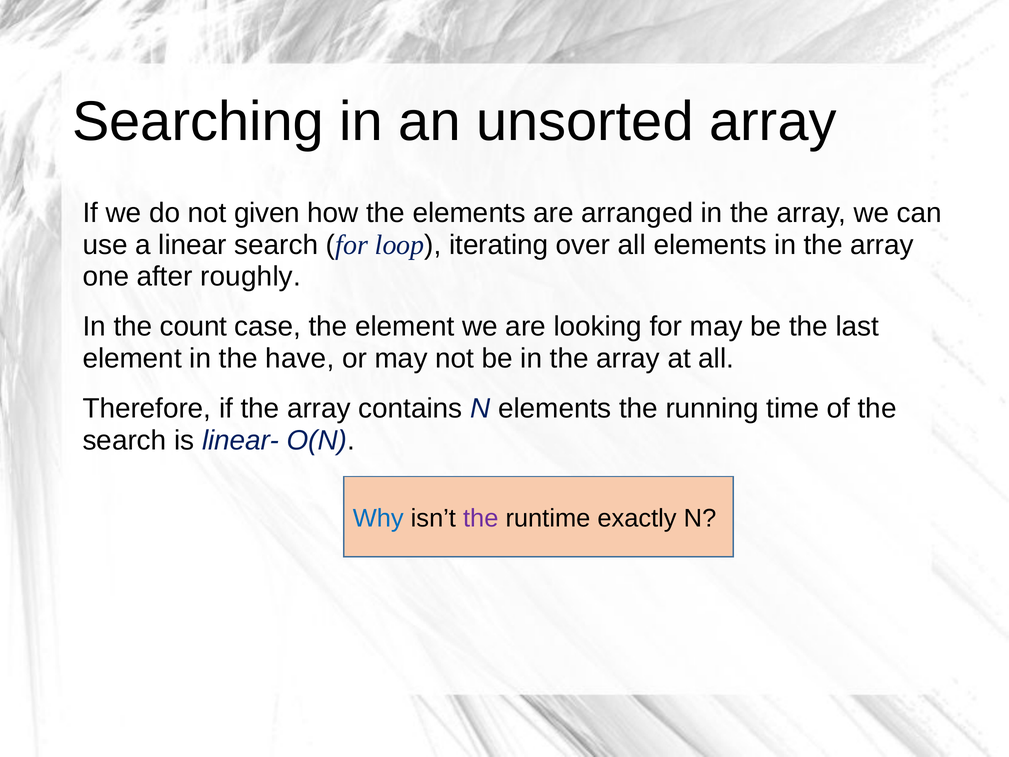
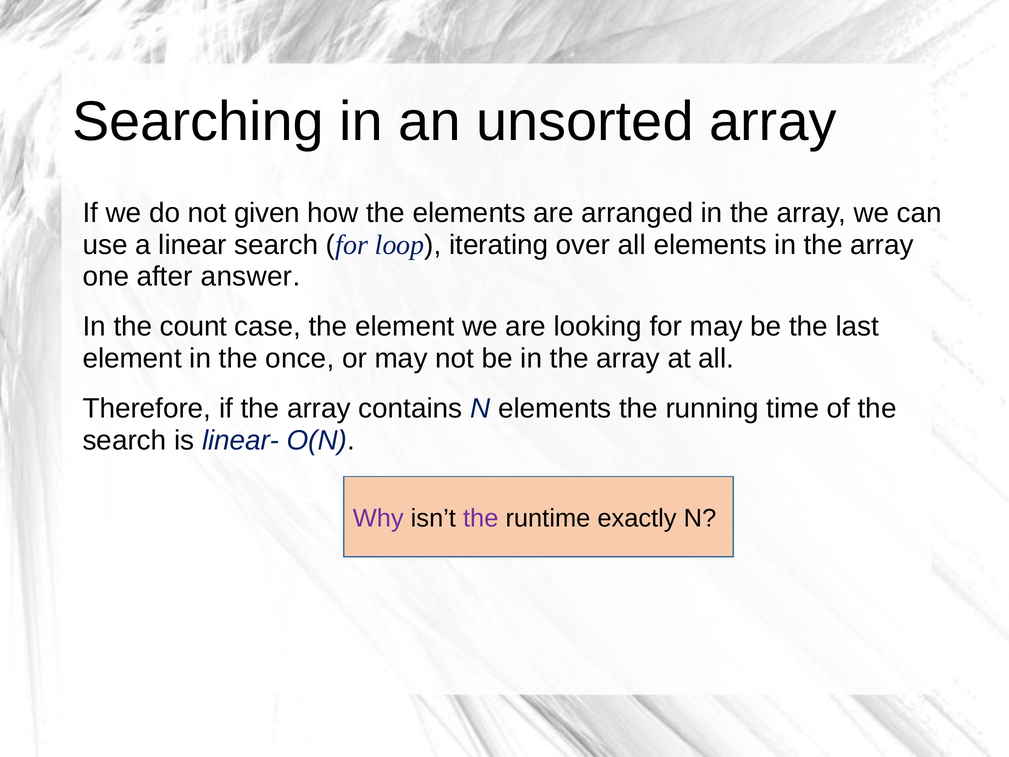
roughly: roughly -> answer (251, 277)
have: have -> once (300, 358)
Why colour: blue -> purple (378, 518)
